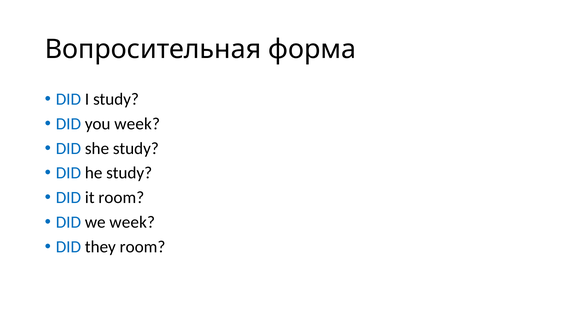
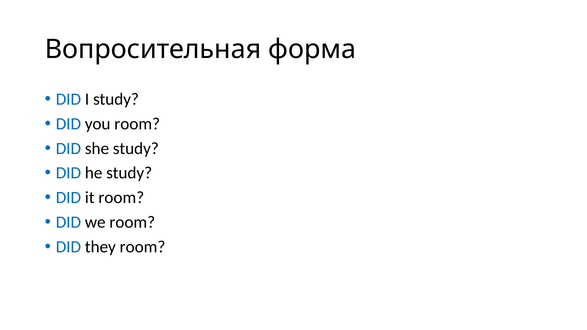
you week: week -> room (137, 124)
we week: week -> room (132, 222)
